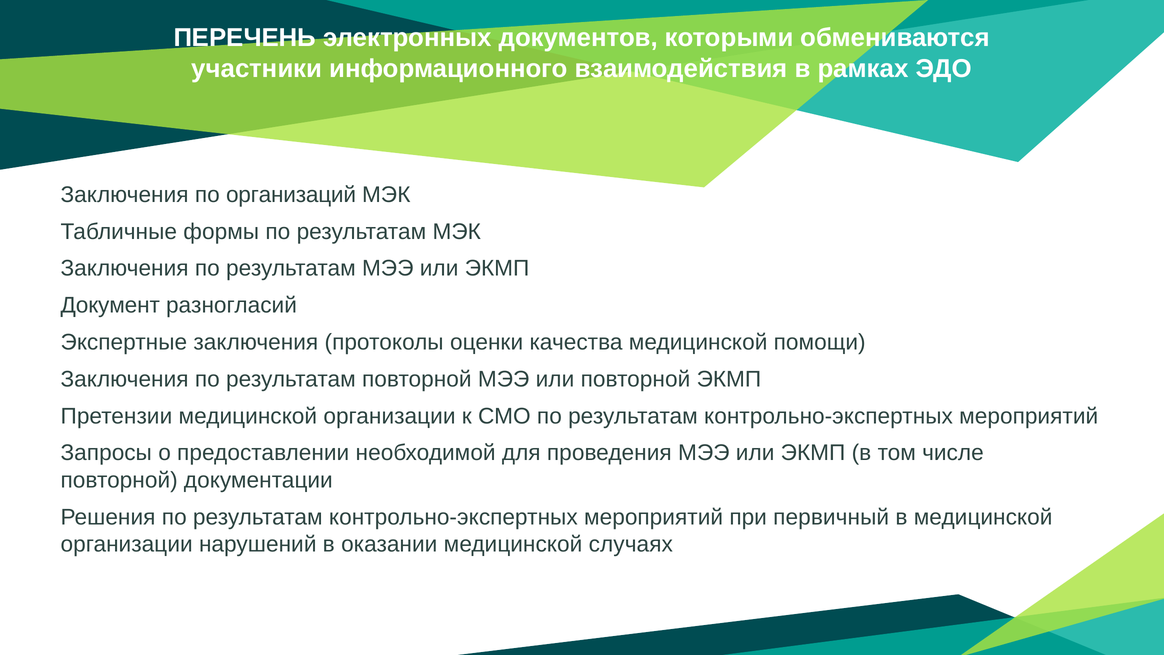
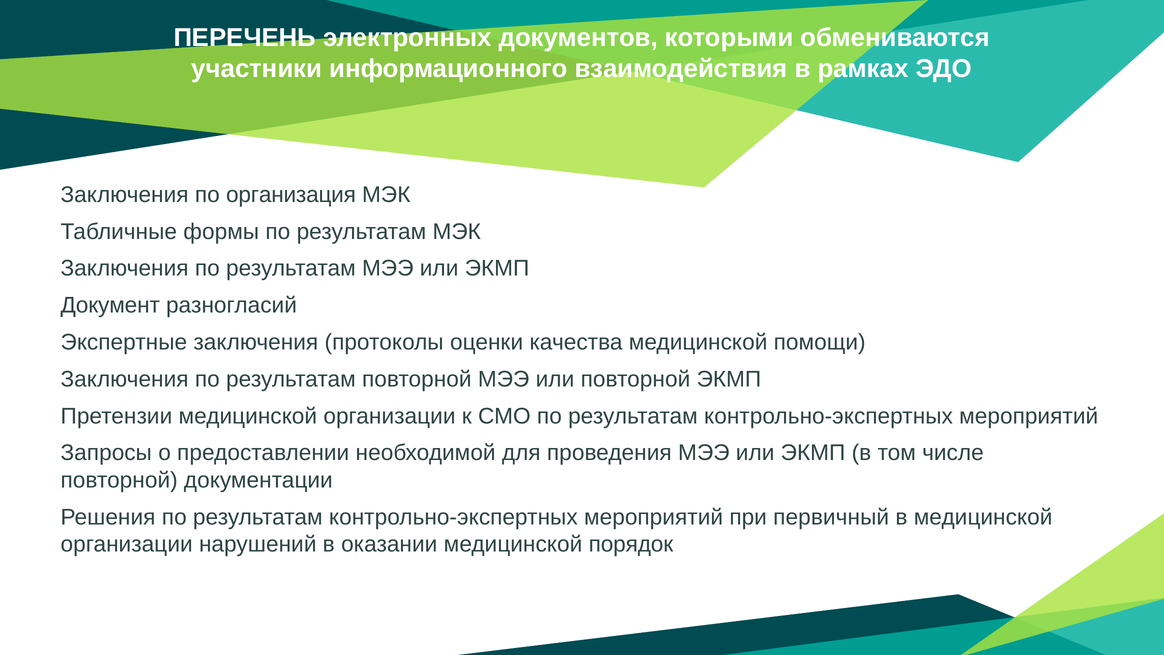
организаций: организаций -> организация (291, 195)
случаях: случаях -> порядок (631, 544)
